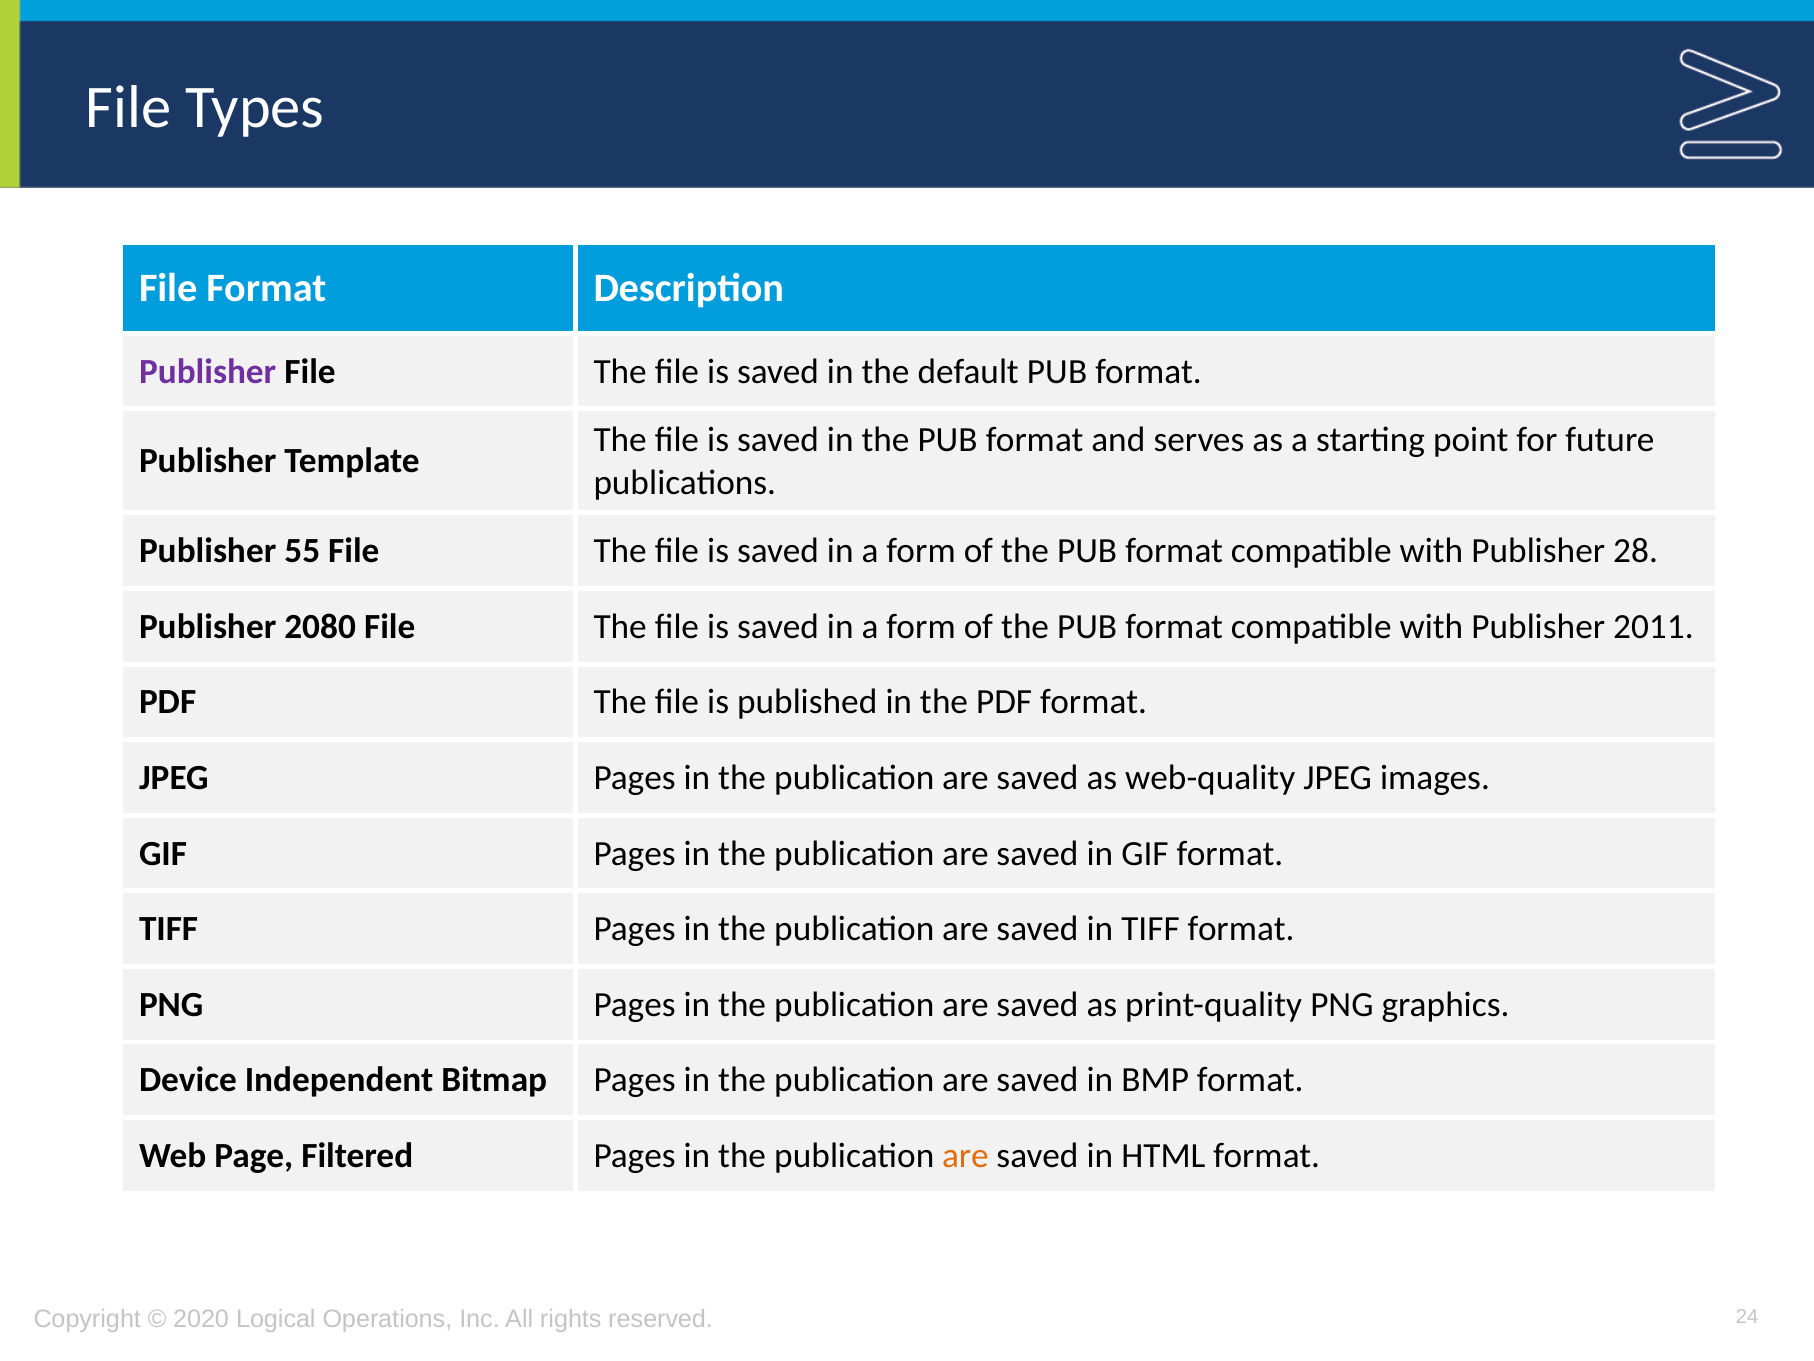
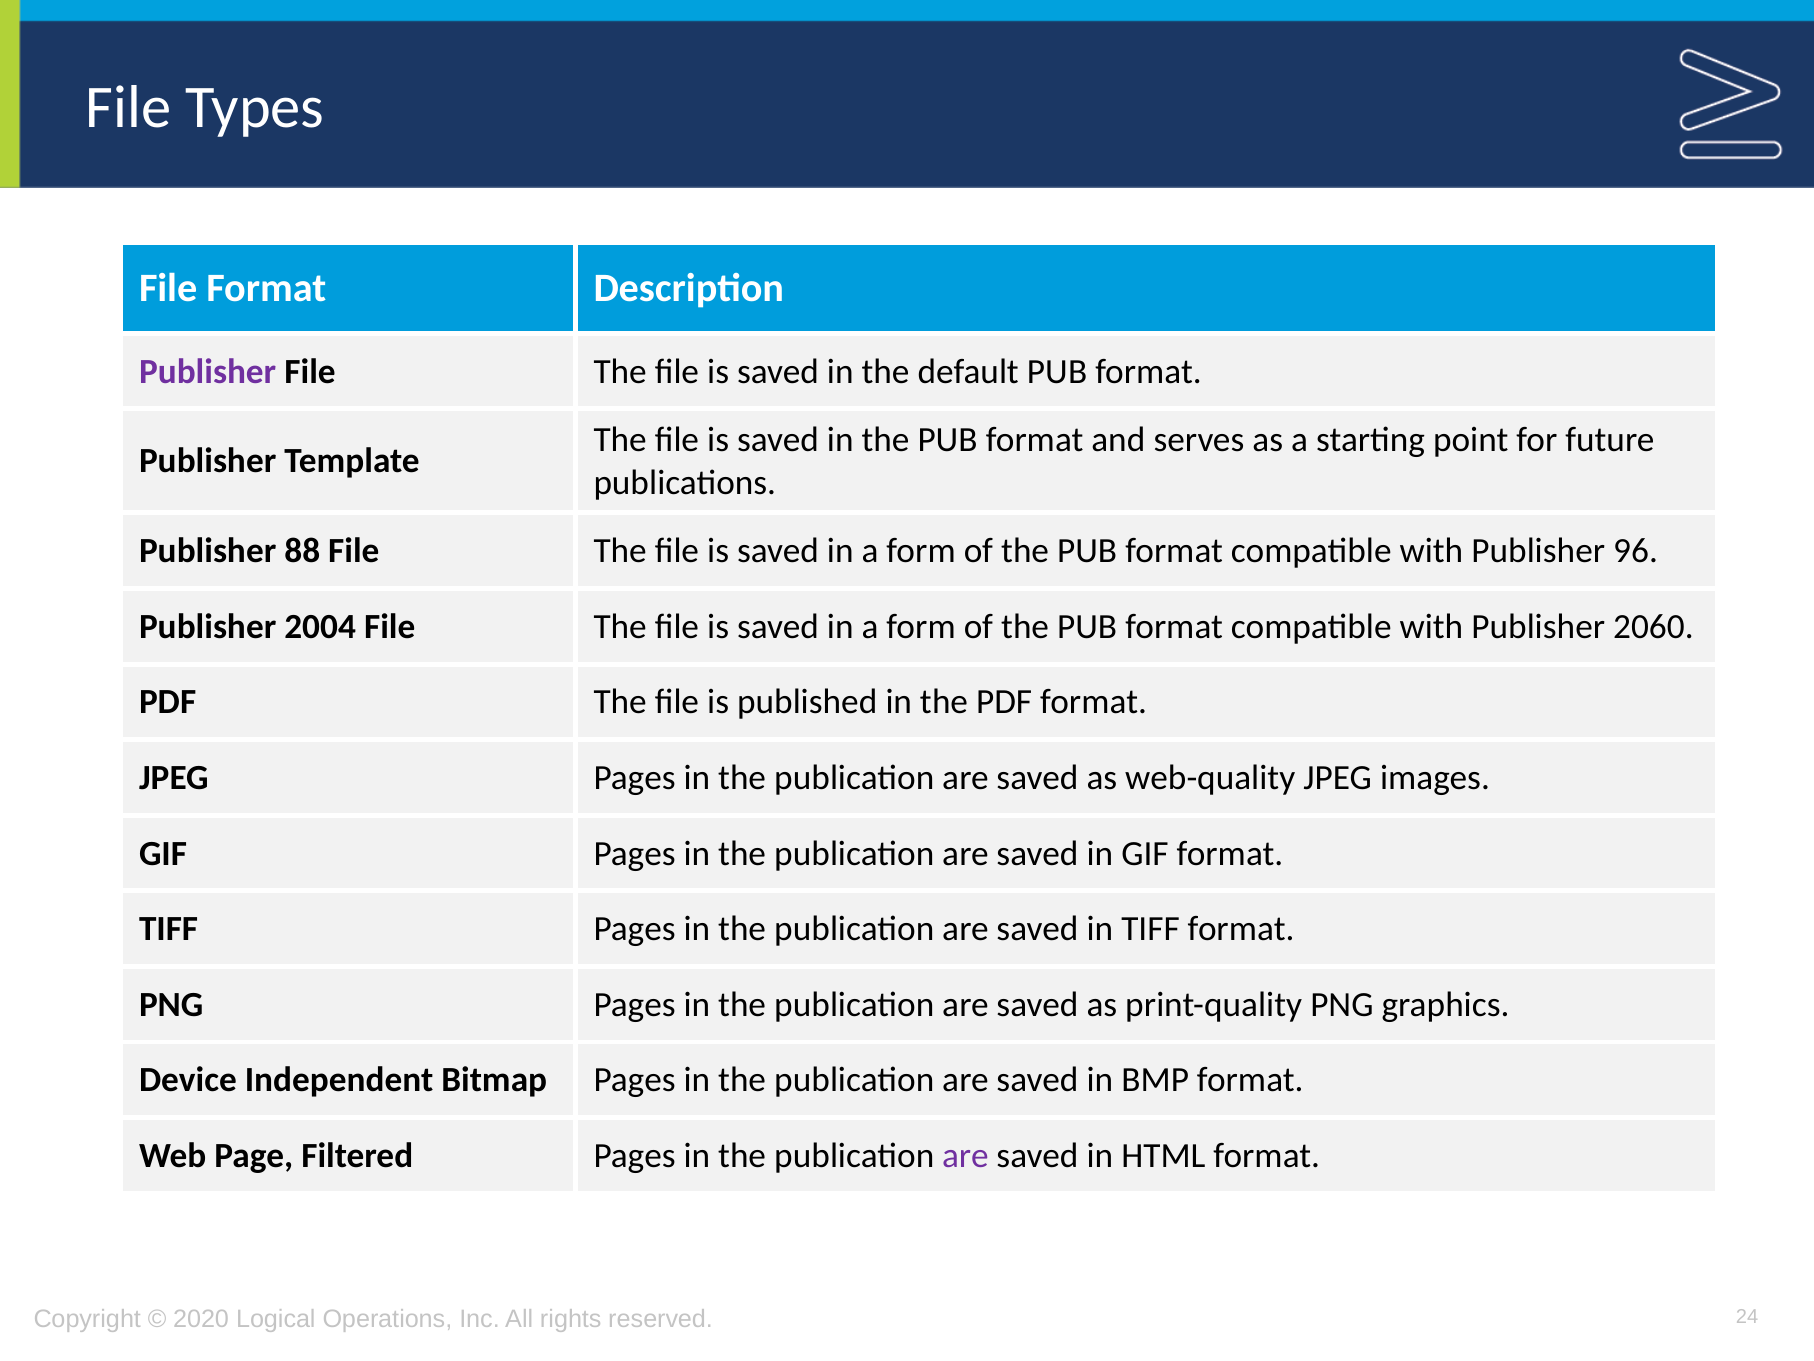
55: 55 -> 88 (302, 551)
28: 28 -> 96 (1636, 551)
2080: 2080 -> 2004 (320, 626)
2011: 2011 -> 2060 (1653, 626)
are colour: orange -> purple (965, 1155)
